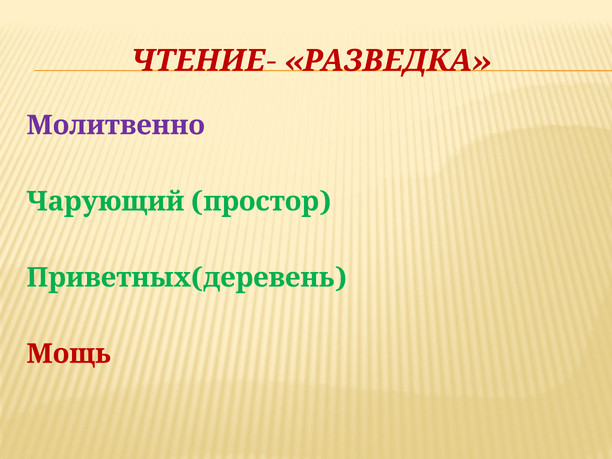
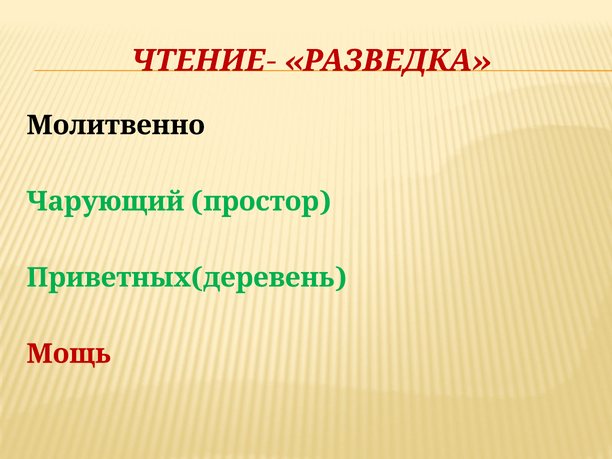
Молитвенно colour: purple -> black (116, 125)
